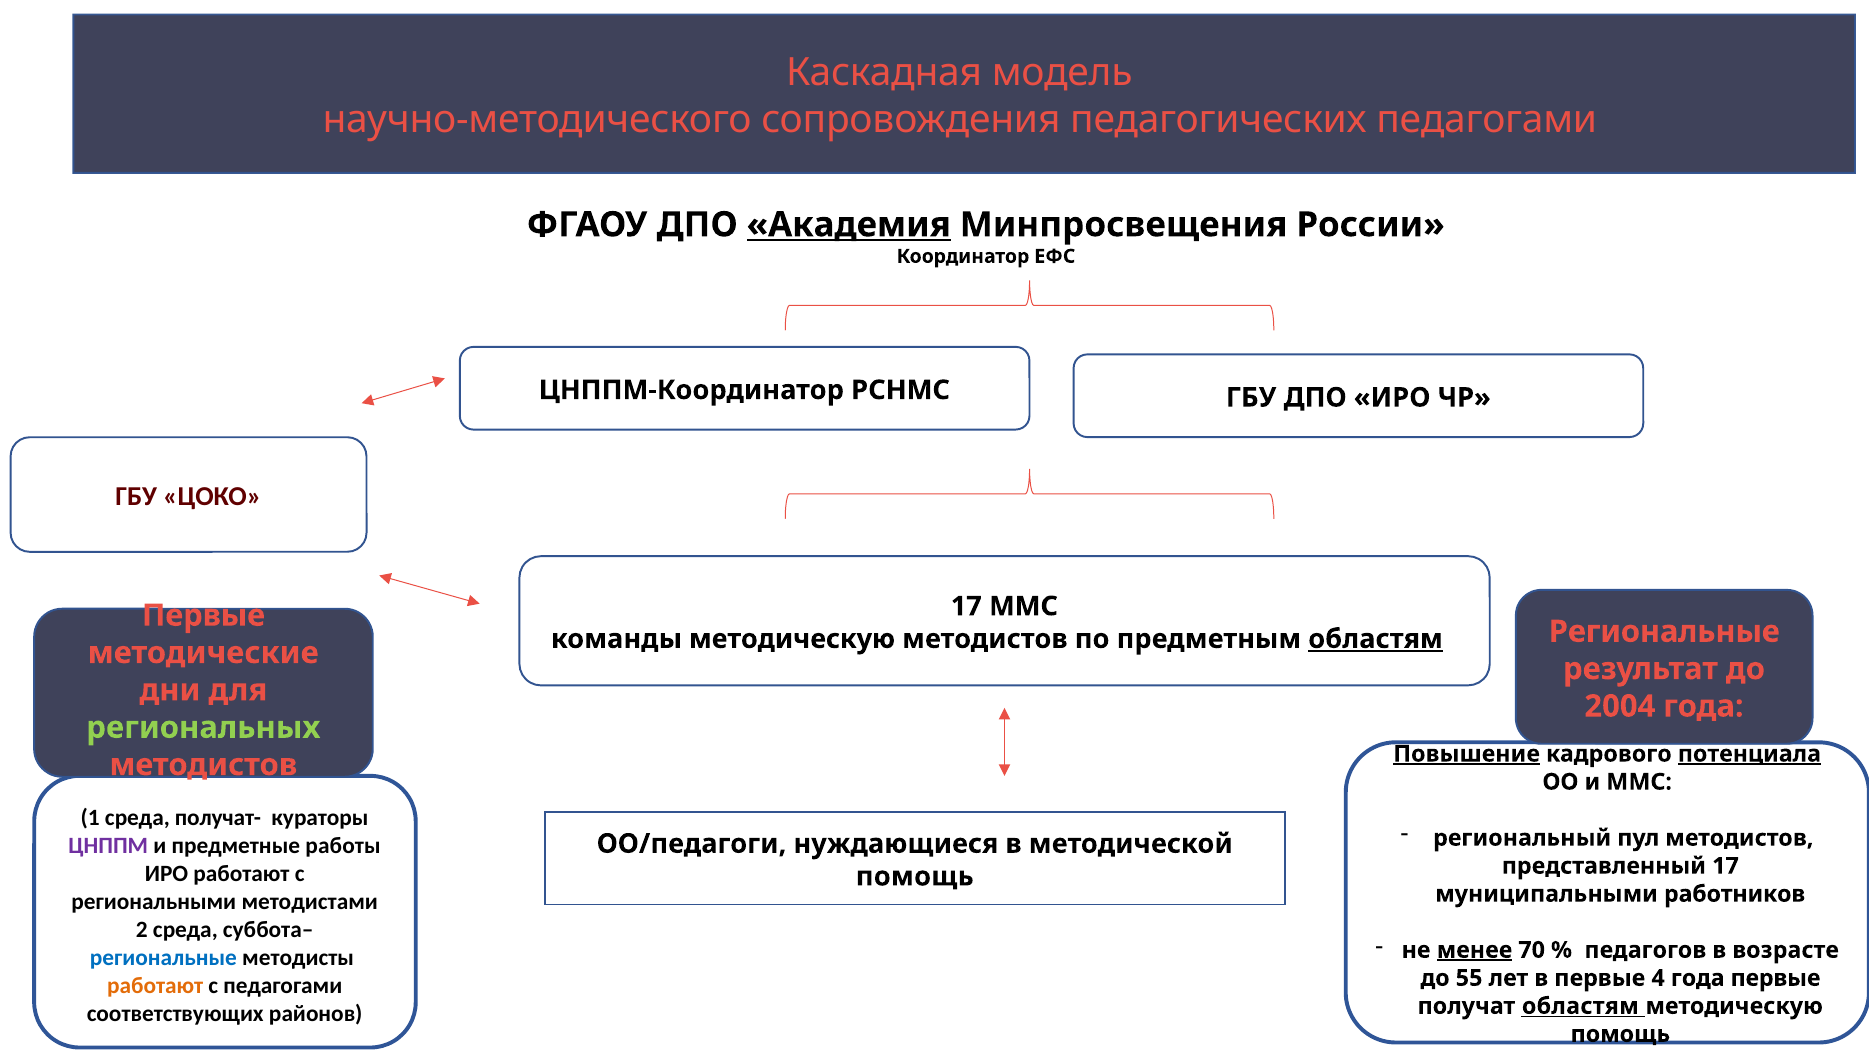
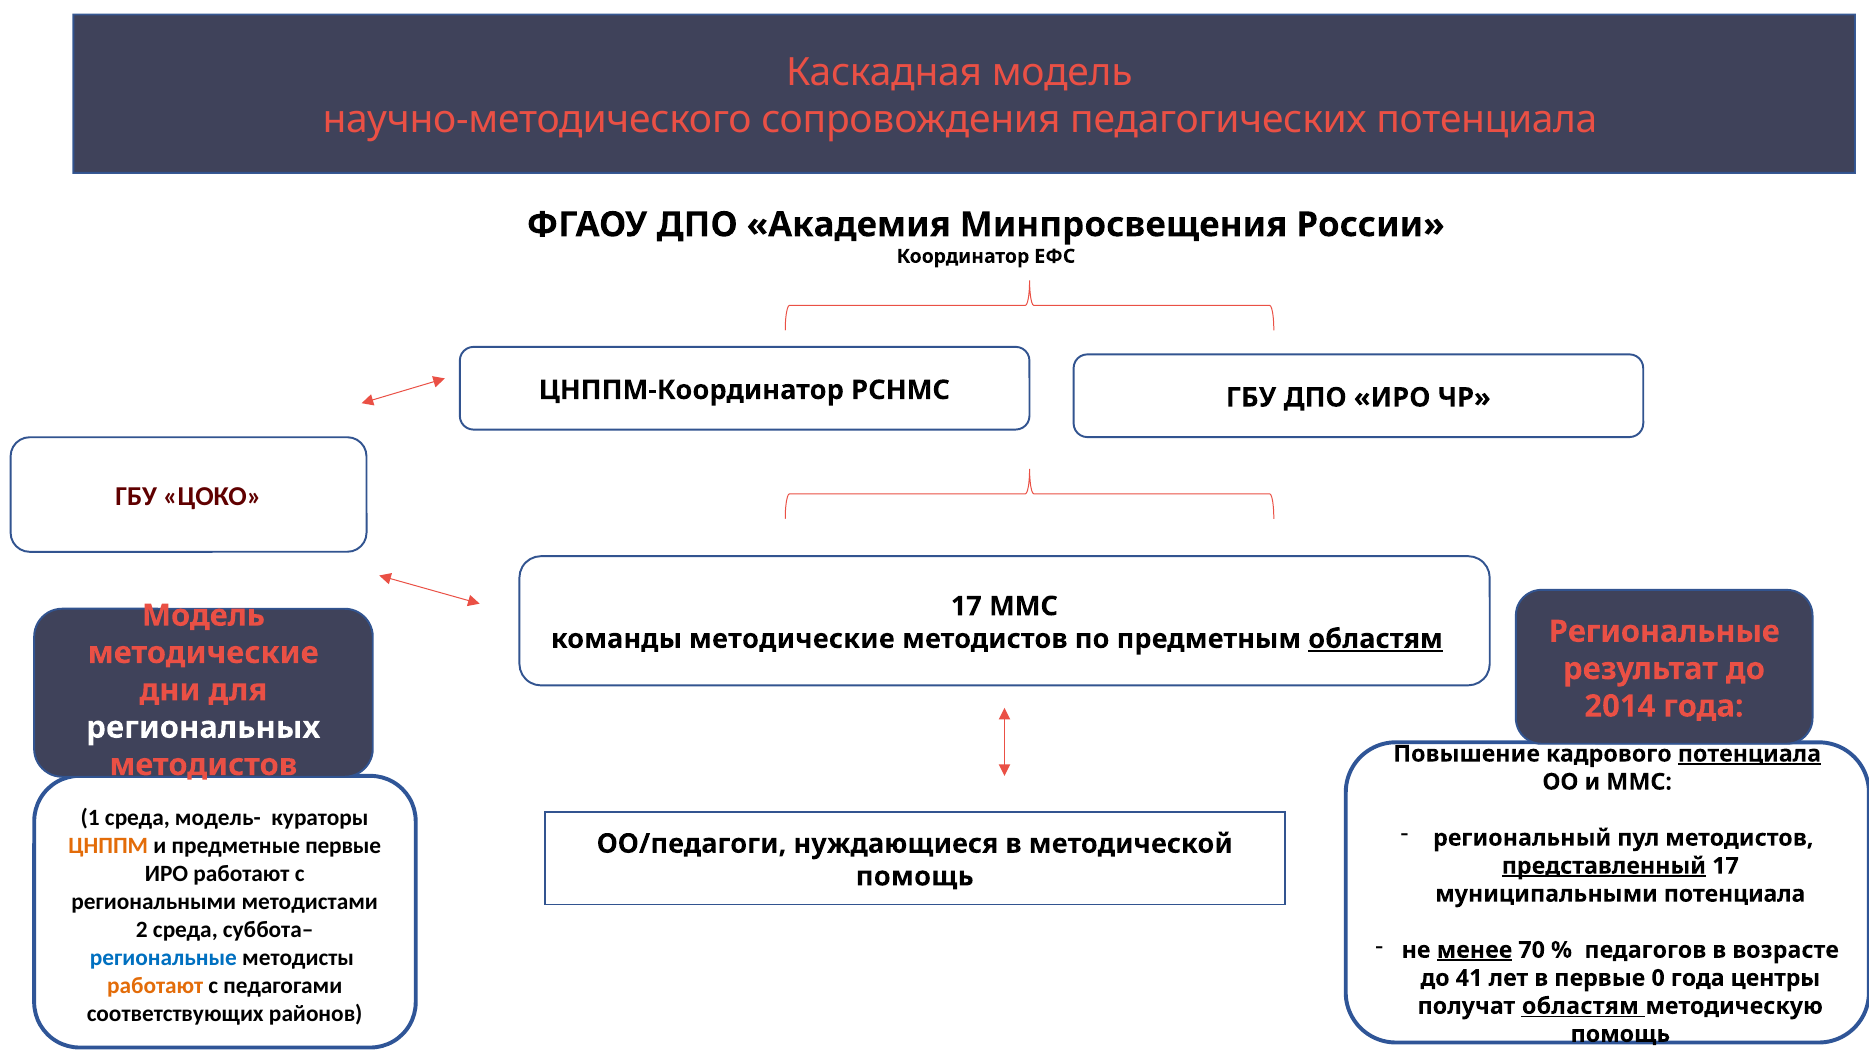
педагогических педагогами: педагогами -> потенциала (1487, 120)
Академия underline: present -> none (849, 225)
Первые: Первые -> Модель (203, 616)
команды методическую: методическую -> методические (792, 639)
2004: 2004 -> 2014 (1620, 706)
региональных colour: light green -> white (203, 728)
Повышение underline: present -> none (1467, 754)
получат-: получат- -> модель- (218, 818)
ЦНППМ colour: purple -> orange (108, 846)
предметные работы: работы -> первые (343, 846)
представленный underline: none -> present (1604, 866)
муниципальными работников: работников -> потенциала (1735, 894)
55: 55 -> 41 (1469, 978)
4: 4 -> 0 (1658, 978)
первые: первые -> центры (1776, 978)
